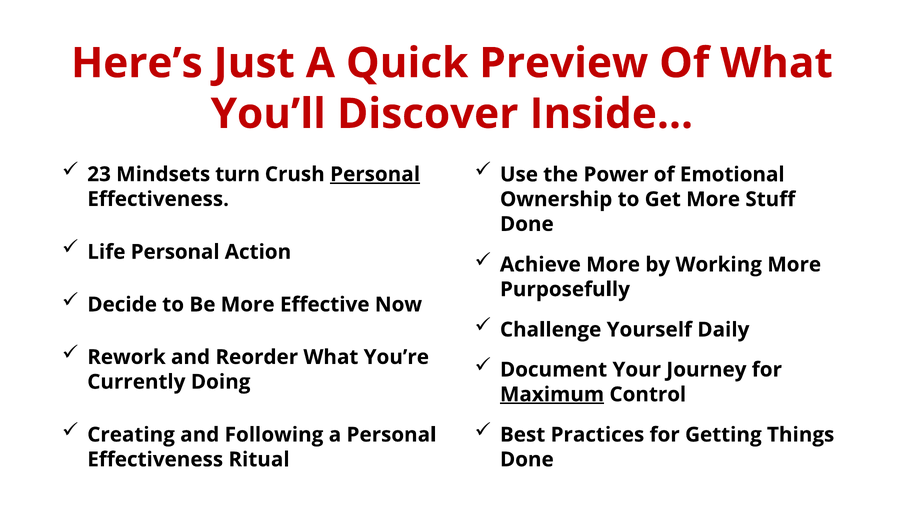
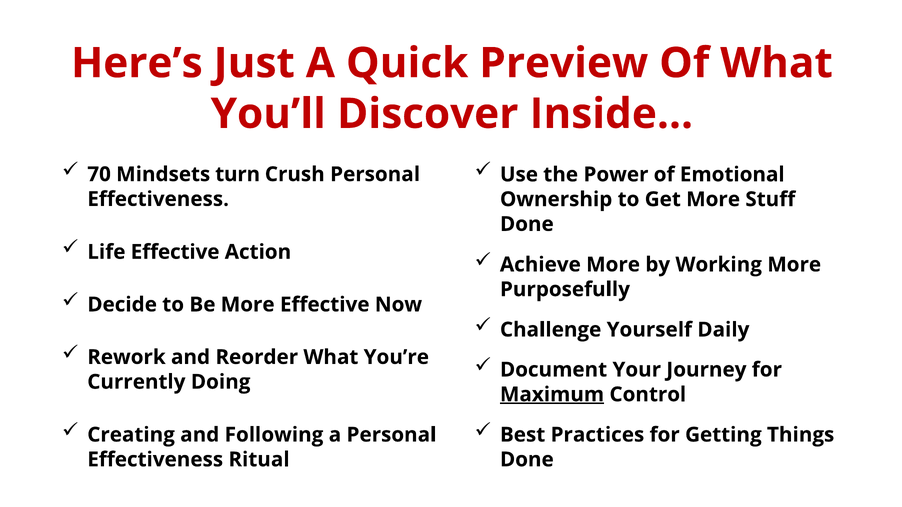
23: 23 -> 70 (99, 174)
Personal underline: present -> none (375, 174)
Life Personal: Personal -> Effective (175, 252)
